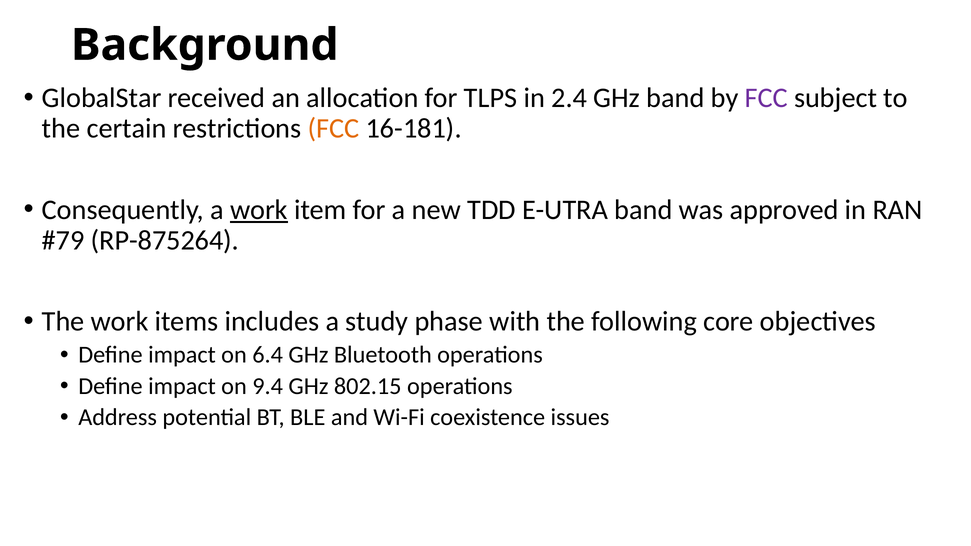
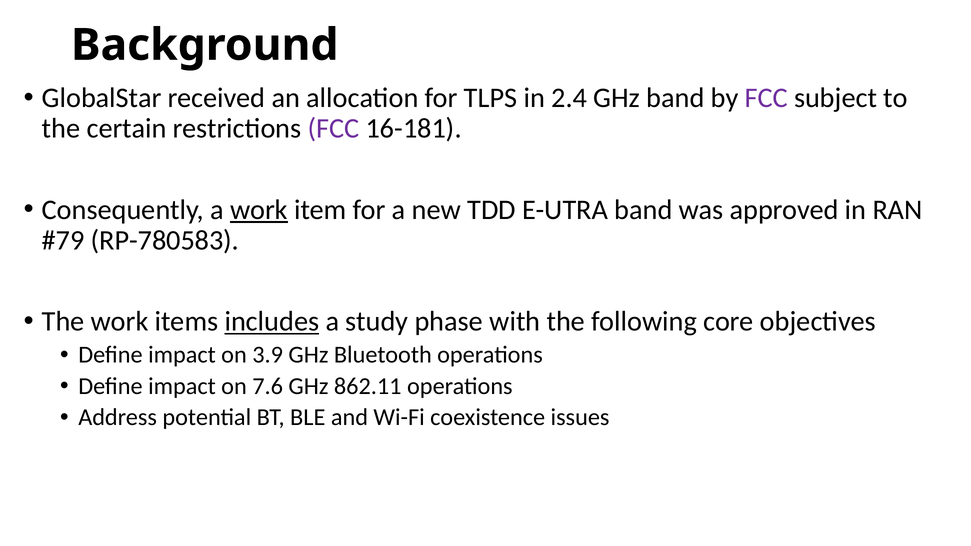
FCC colour: orange -> purple (334, 129)
RP-875264: RP-875264 -> RP-780583 (165, 240)
includes underline: none -> present (272, 322)
6.4: 6.4 -> 3.9 (268, 355)
9.4: 9.4 -> 7.6 (268, 386)
802.15: 802.15 -> 862.11 (368, 386)
